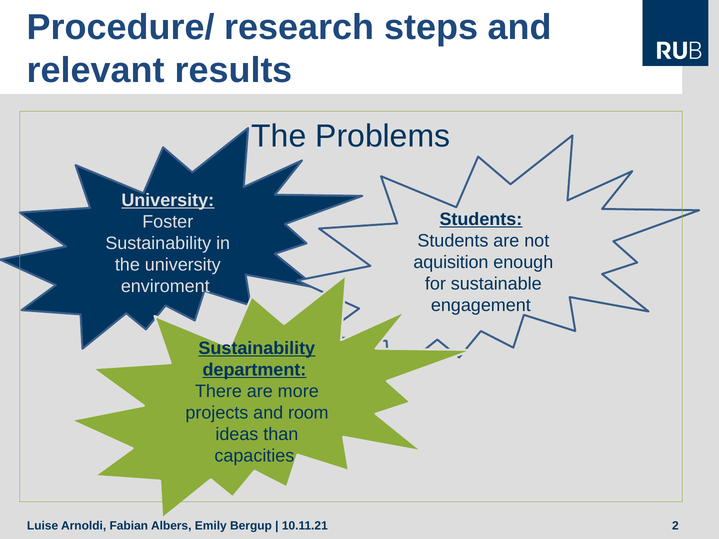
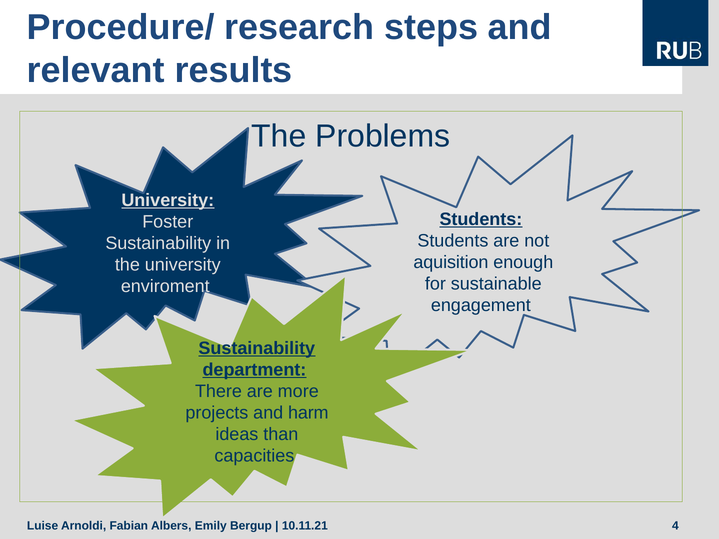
room: room -> harm (308, 413)
2: 2 -> 4 (675, 526)
